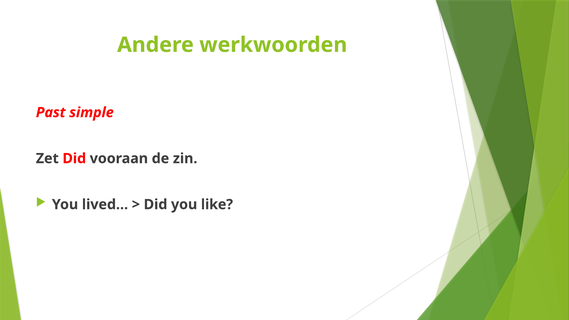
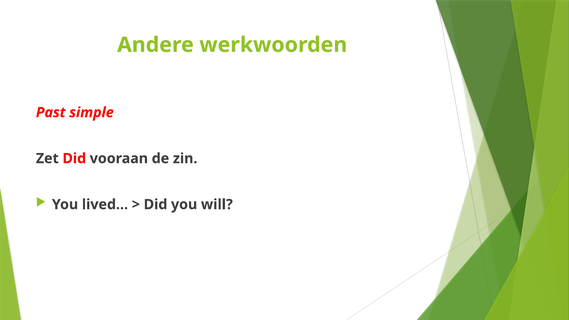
like: like -> will (217, 205)
